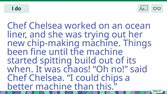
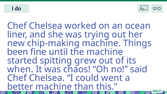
build: build -> grew (85, 61)
chips: chips -> went (112, 78)
